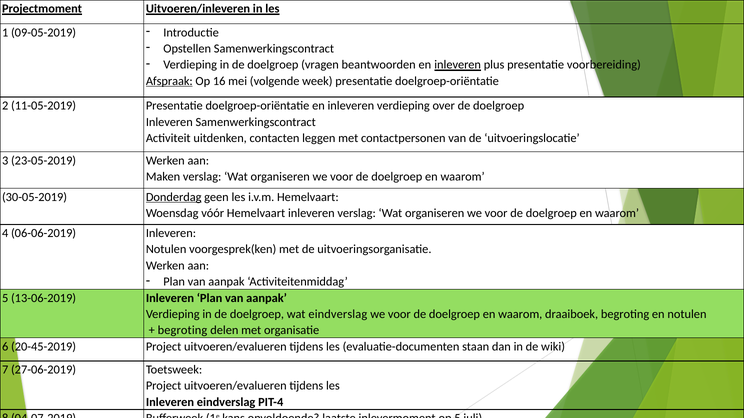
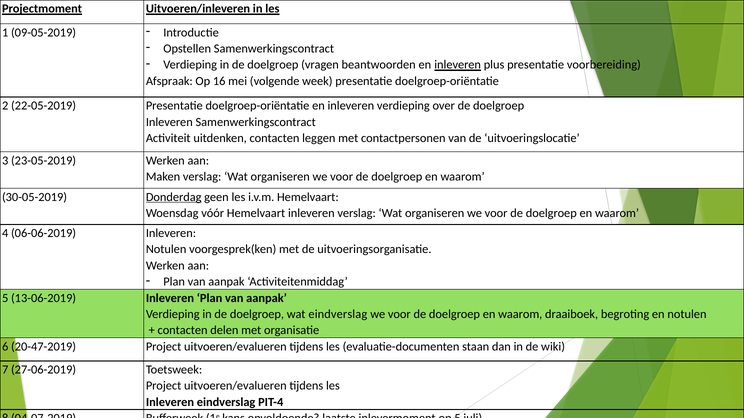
Afspraak underline: present -> none (169, 81)
11-05-2019: 11-05-2019 -> 22-05-2019 (44, 106)
begroting: begroting -> contacten (183, 331)
20-45-2019: 20-45-2019 -> 20-47-2019 (44, 347)
